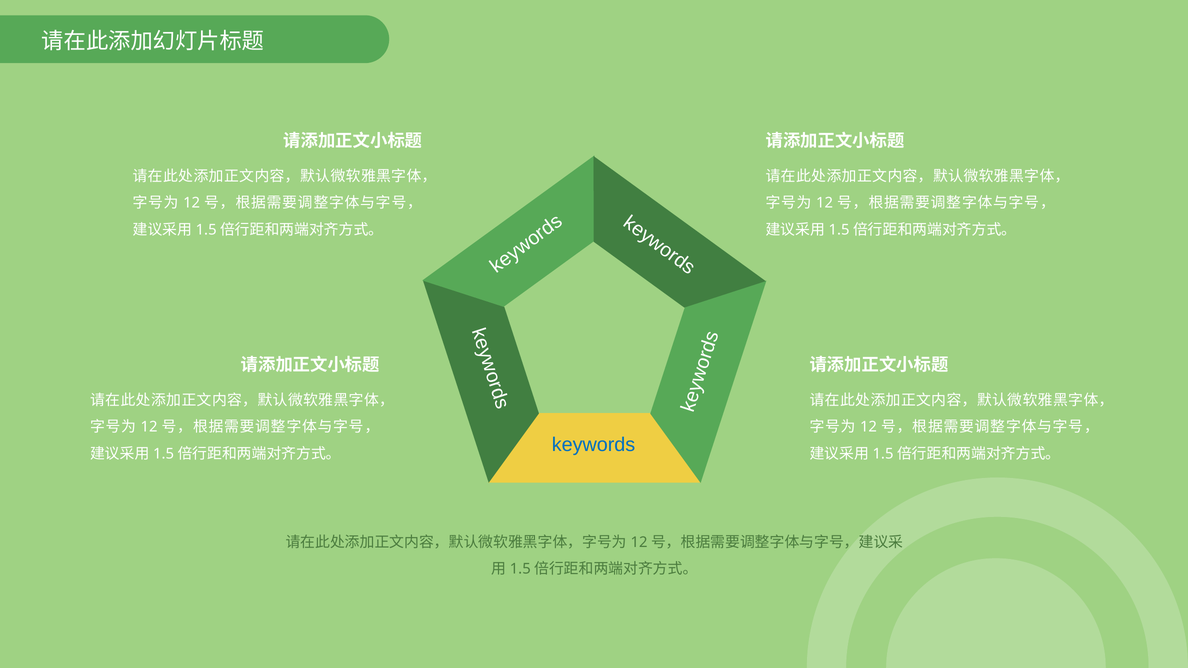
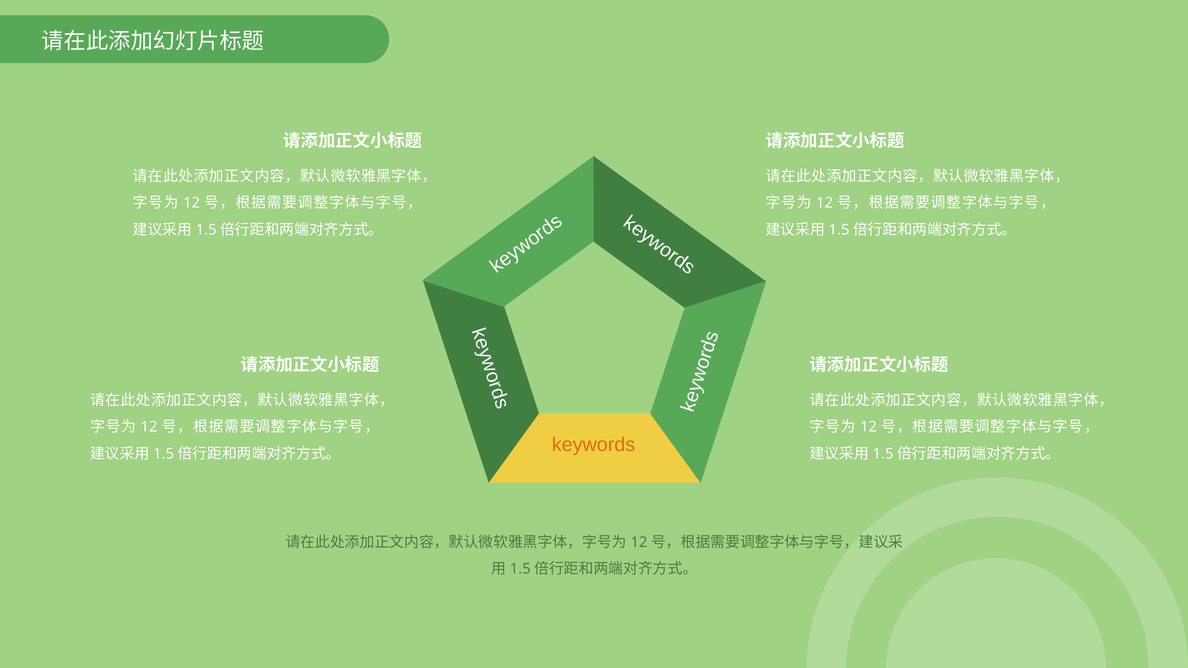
keywords colour: blue -> orange (594, 445)
